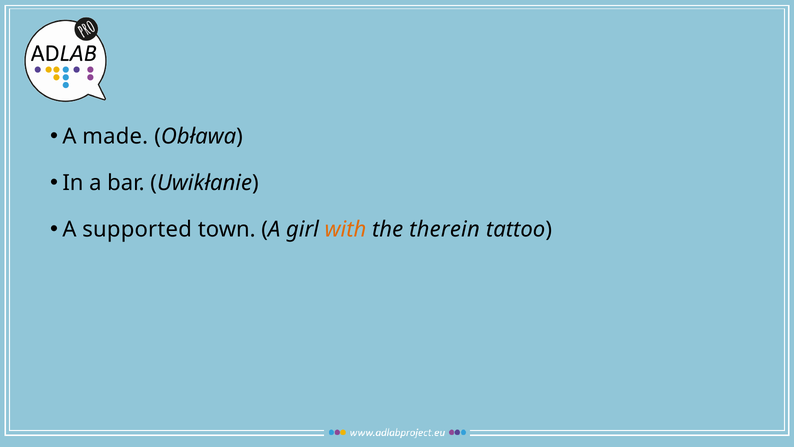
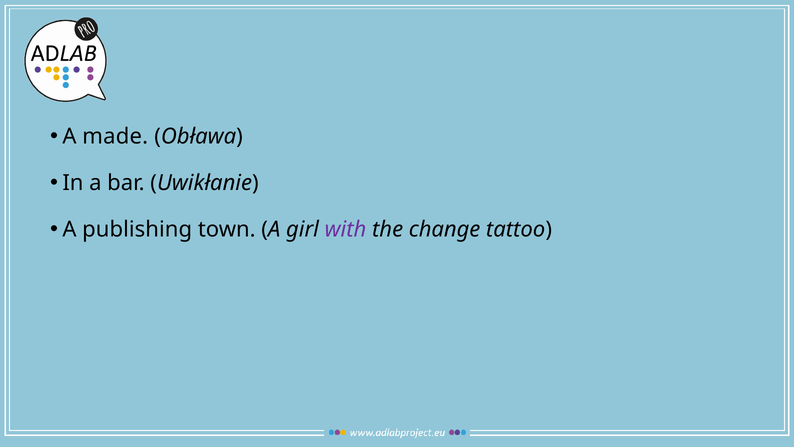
supported: supported -> publishing (137, 229)
with colour: orange -> purple (346, 229)
therein: therein -> change (445, 229)
